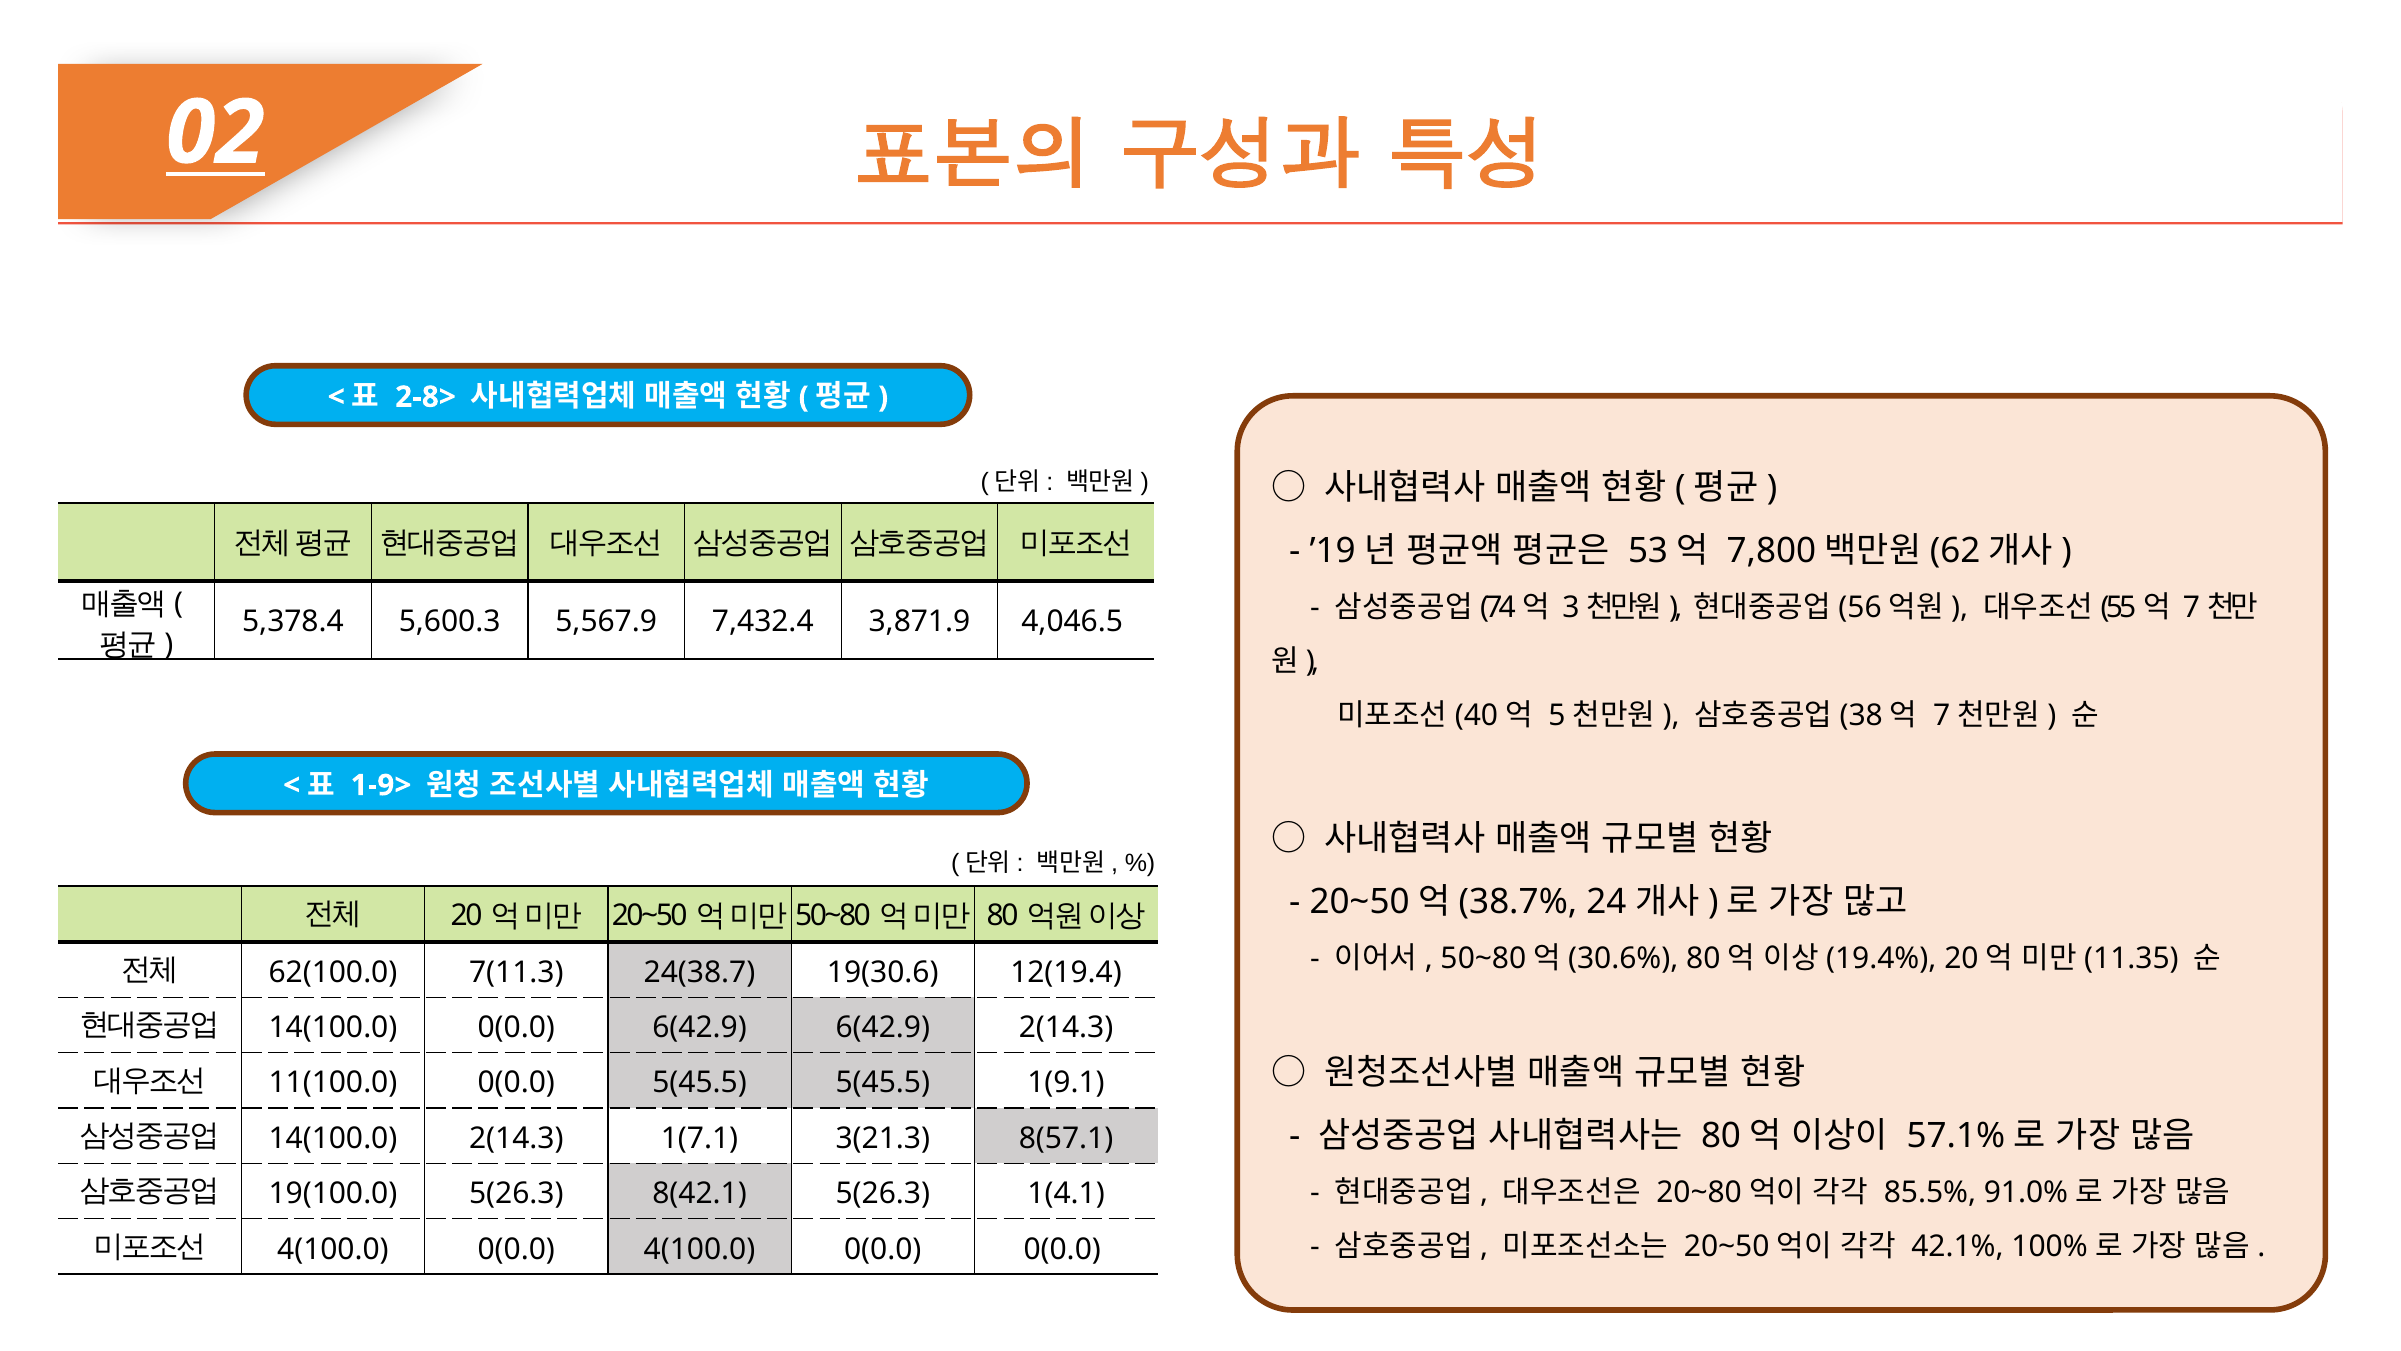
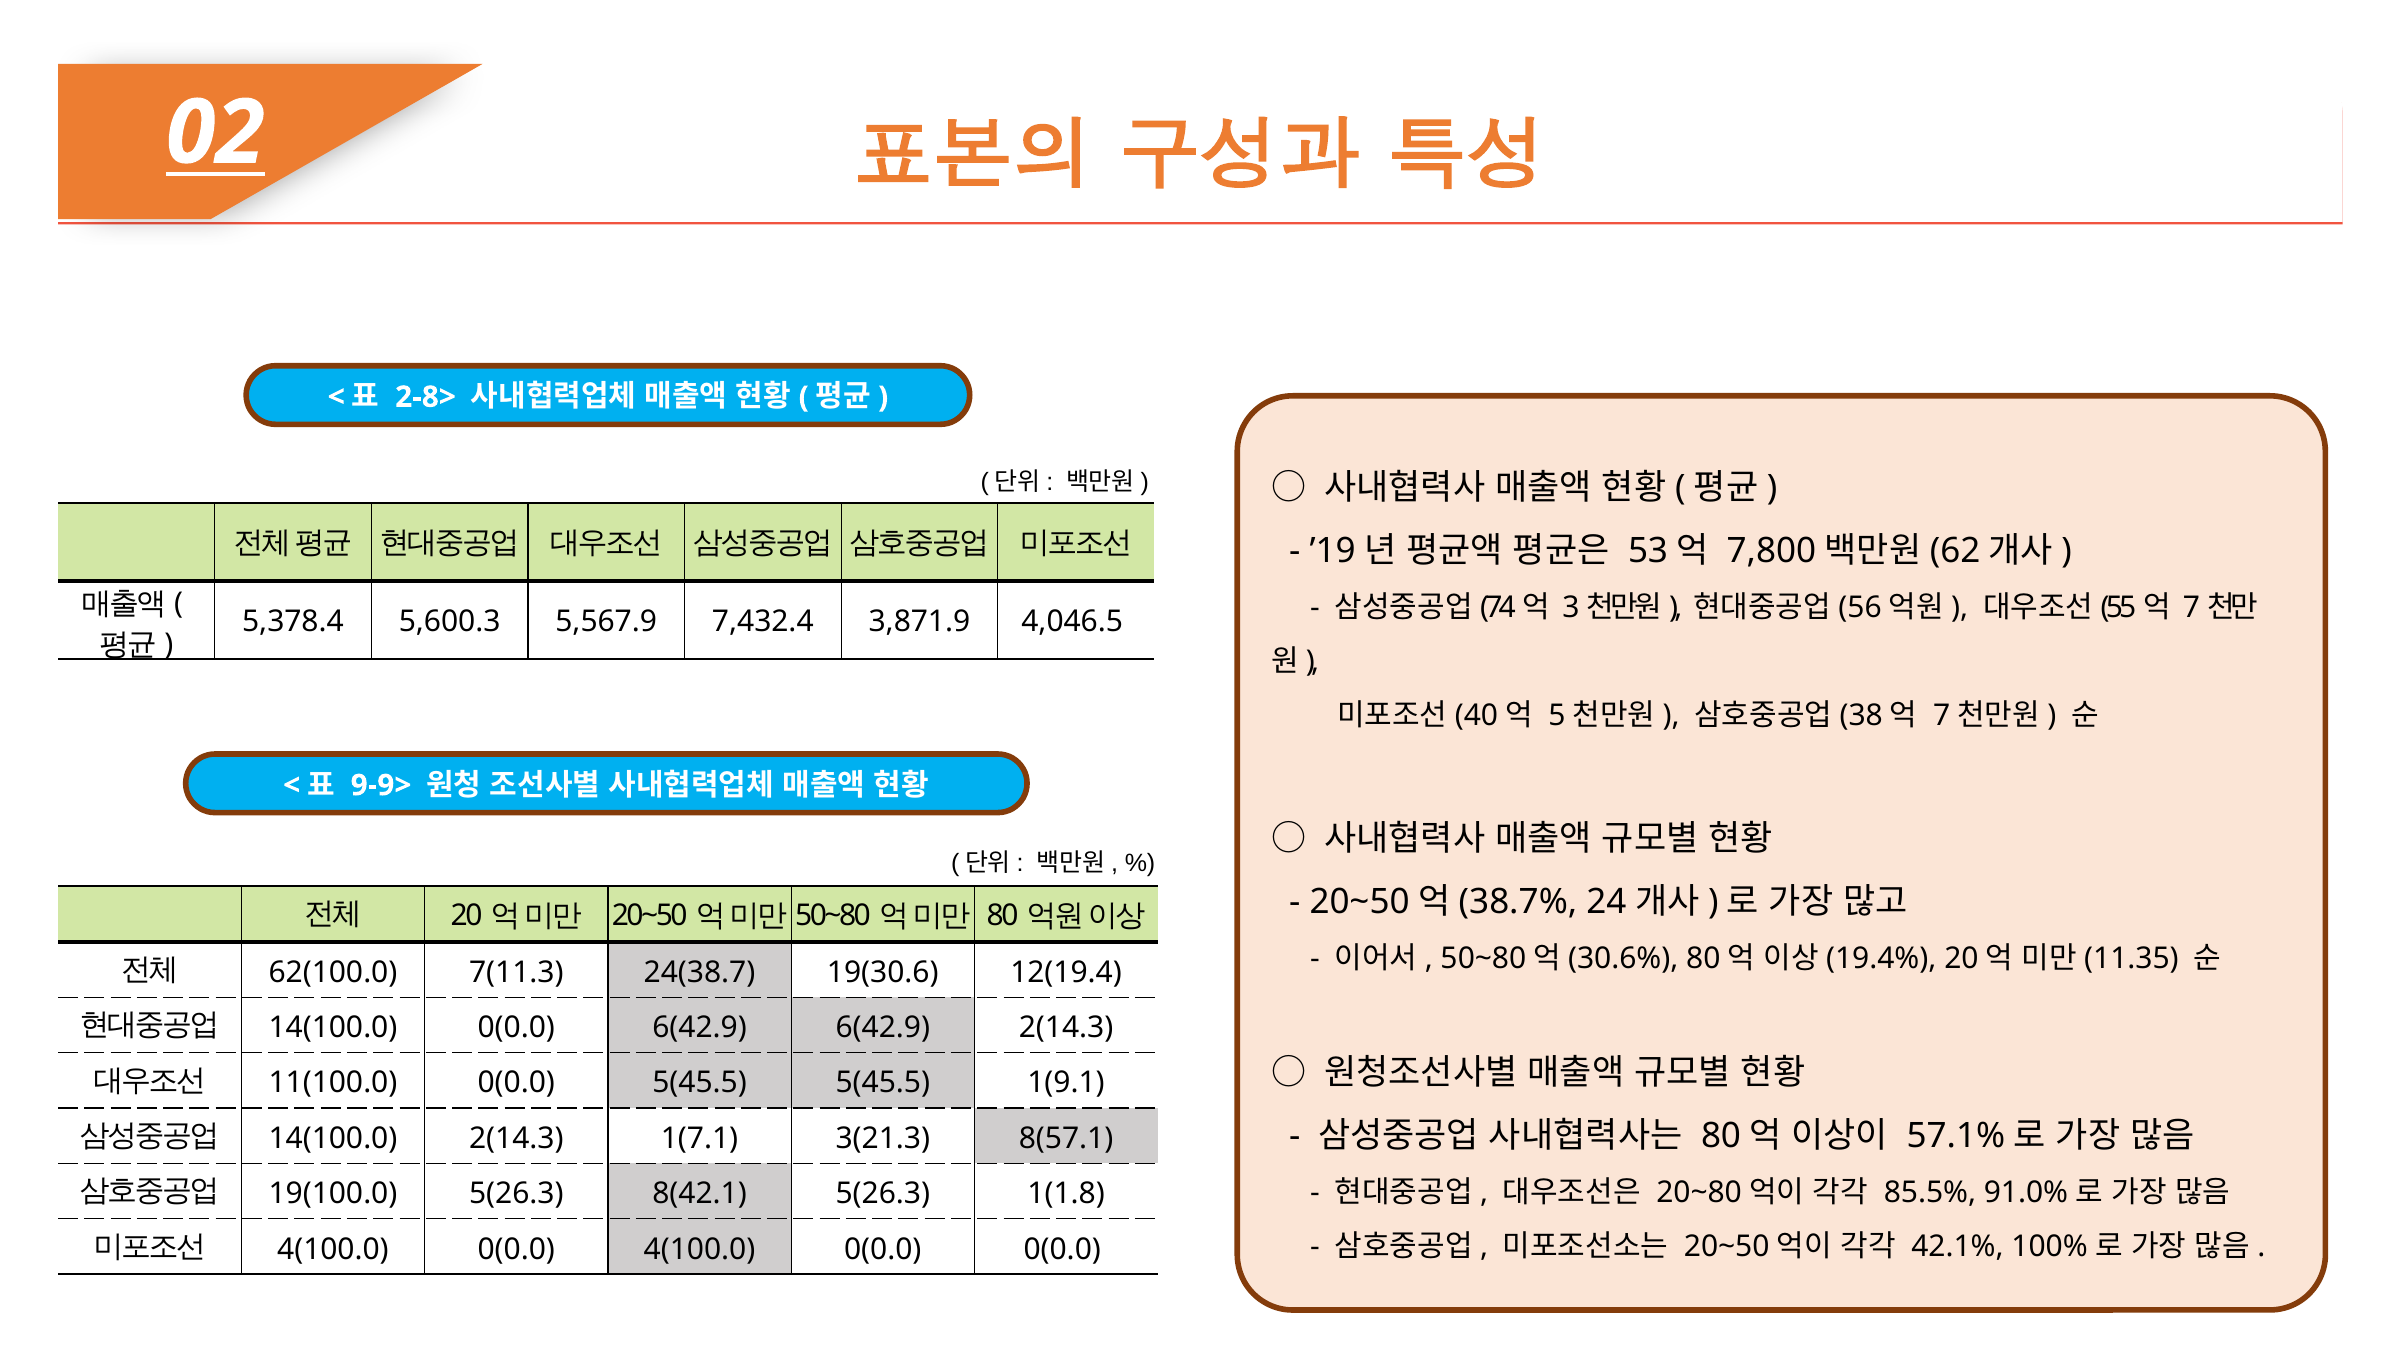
1-9>: 1-9> -> 9-9> (381, 785)
1(4.1: 1(4.1 -> 1(1.8 (1066, 1193)
